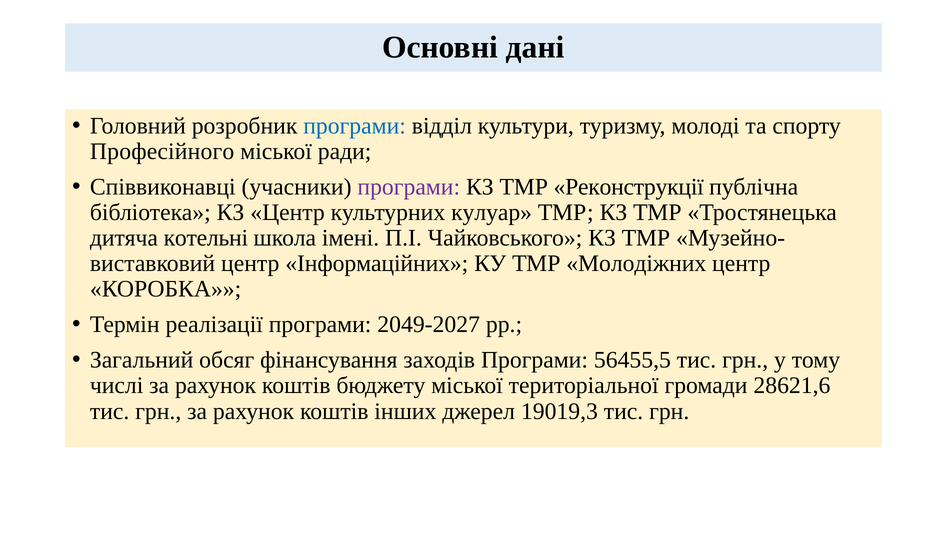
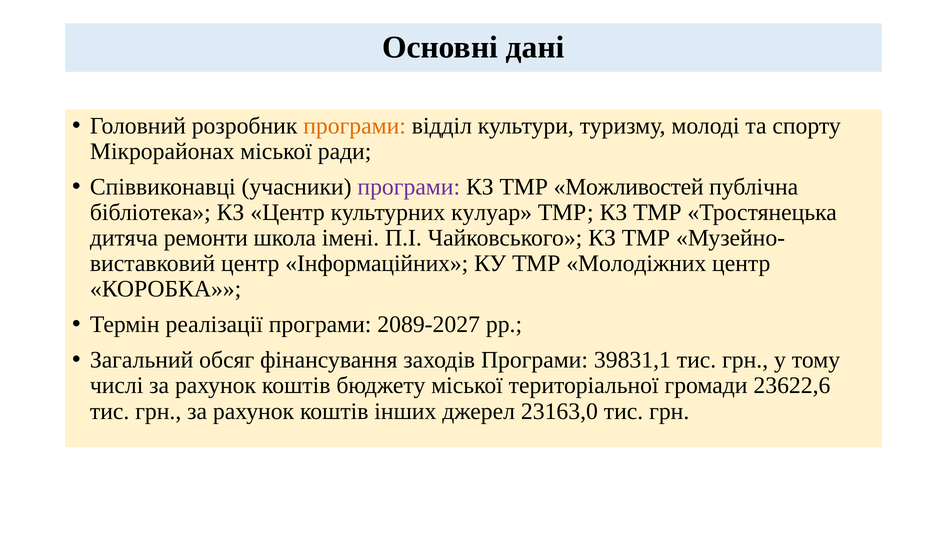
програми colour: blue -> orange (355, 126)
Професійного: Професійного -> Мікрорайонах (162, 151)
Реконструкції: Реконструкції -> Можливостей (629, 187)
котельні: котельні -> ремонти (206, 238)
2049-2027: 2049-2027 -> 2089-2027 (429, 324)
56455,5: 56455,5 -> 39831,1 (632, 360)
28621,6: 28621,6 -> 23622,6 (792, 385)
19019,3: 19019,3 -> 23163,0 (559, 411)
